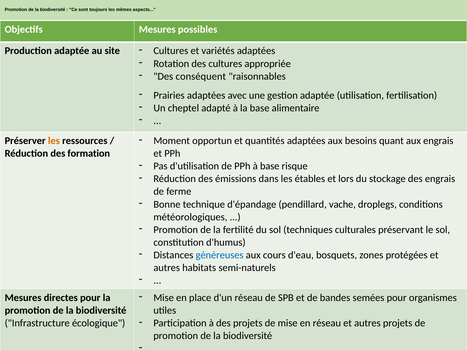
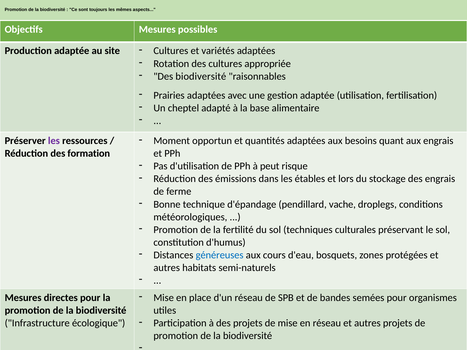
Des conséquent: conséquent -> biodiversité (201, 76)
les colour: orange -> purple (54, 141)
à base: base -> peut (270, 166)
